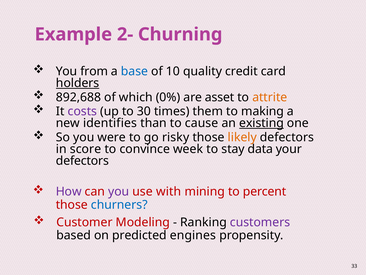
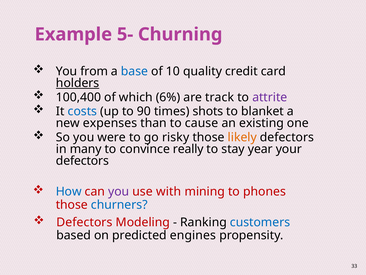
2-: 2- -> 5- (125, 34)
892,688: 892,688 -> 100,400 (79, 97)
0%: 0% -> 6% (168, 97)
asset: asset -> track (220, 97)
attrite colour: orange -> purple (270, 97)
costs colour: purple -> blue (82, 111)
30: 30 -> 90 (144, 111)
them: them -> shots (208, 111)
making: making -> blanket (262, 111)
identifies: identifies -> expenses (110, 123)
existing underline: present -> none (261, 123)
score: score -> many (86, 149)
week: week -> really (188, 149)
data: data -> year (260, 149)
How colour: purple -> blue (69, 191)
percent: percent -> phones (265, 191)
Customer: Customer -> Defectors (84, 222)
customers colour: purple -> blue (260, 222)
